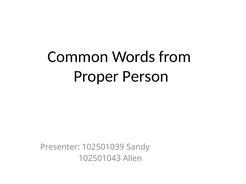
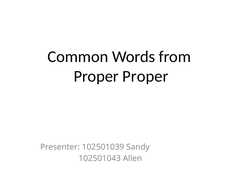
Proper Person: Person -> Proper (145, 77)
